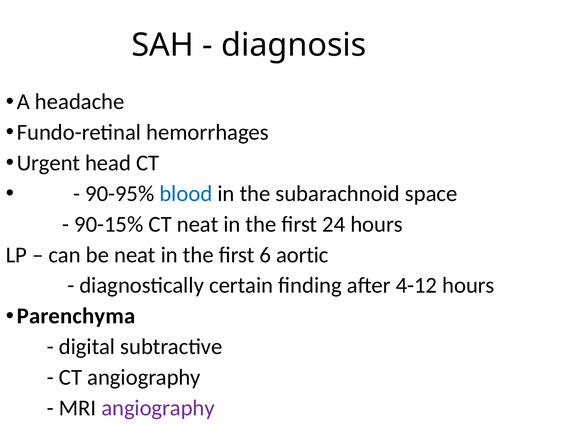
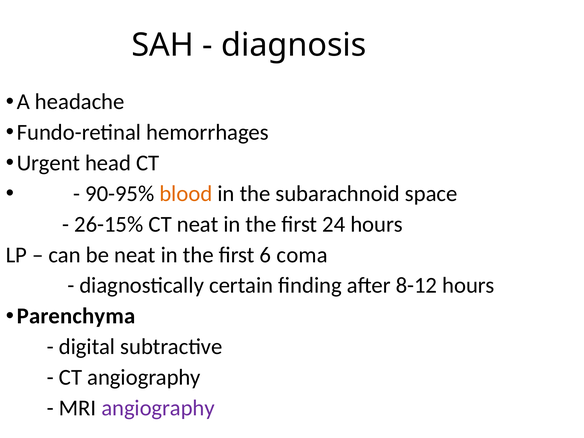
blood colour: blue -> orange (186, 194)
90-15%: 90-15% -> 26-15% (109, 224)
aortic: aortic -> coma (302, 255)
4-12: 4-12 -> 8-12 (416, 285)
